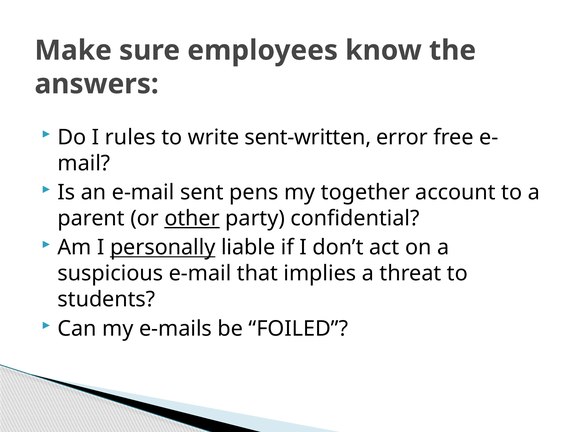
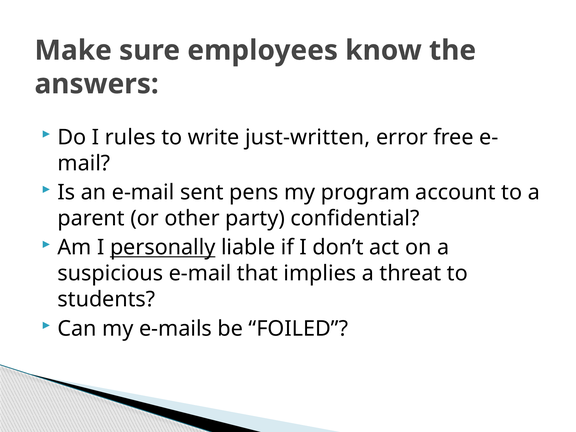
sent-written: sent-written -> just-written (308, 137)
together: together -> program (365, 192)
other underline: present -> none (192, 218)
